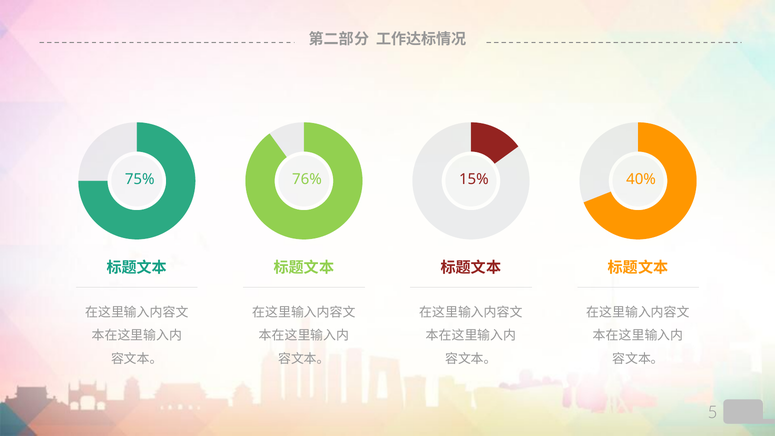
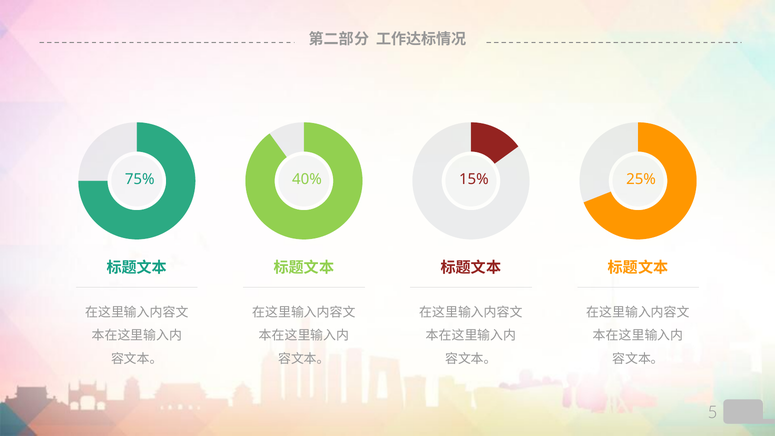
76%: 76% -> 40% (307, 179)
40%: 40% -> 25% (641, 179)
